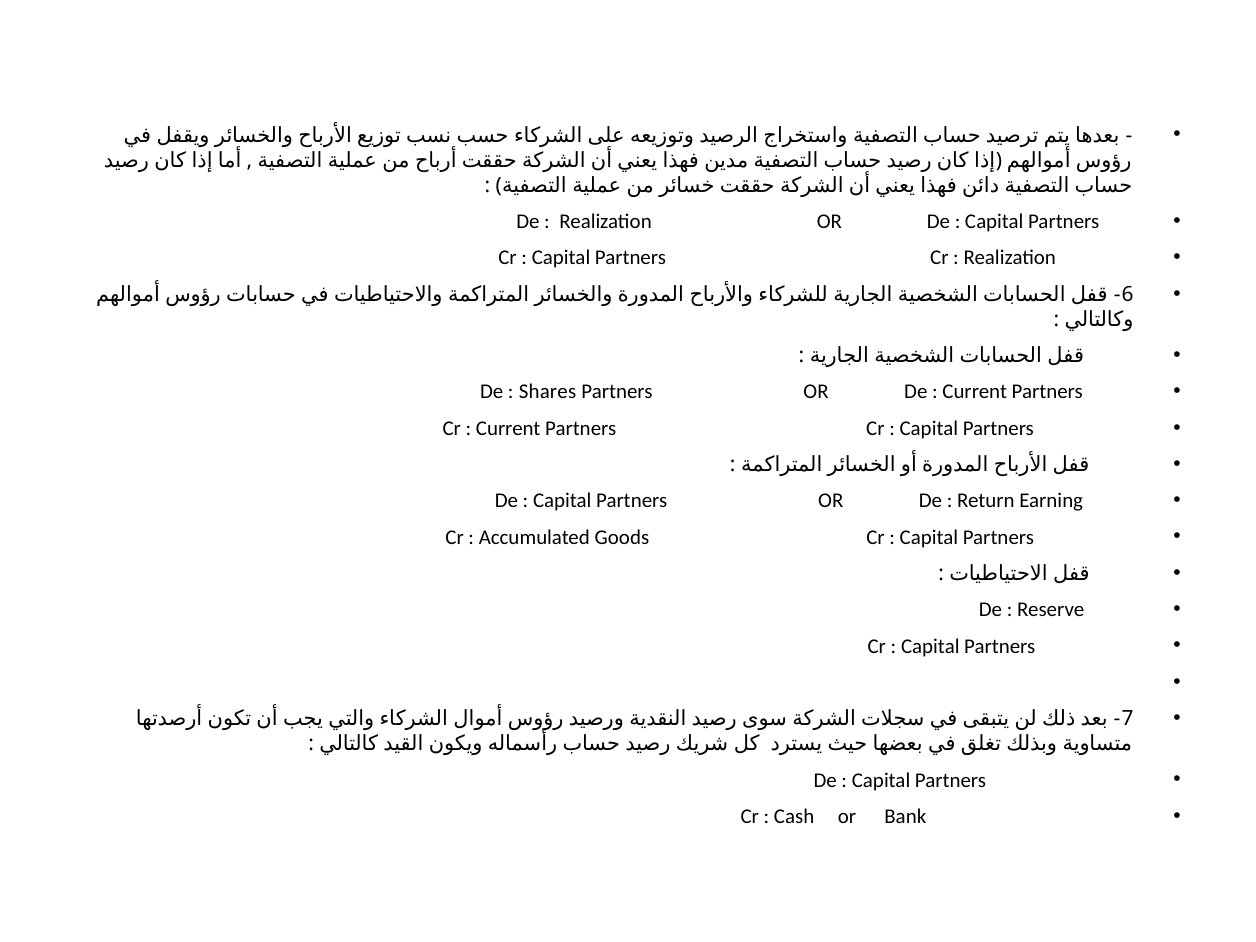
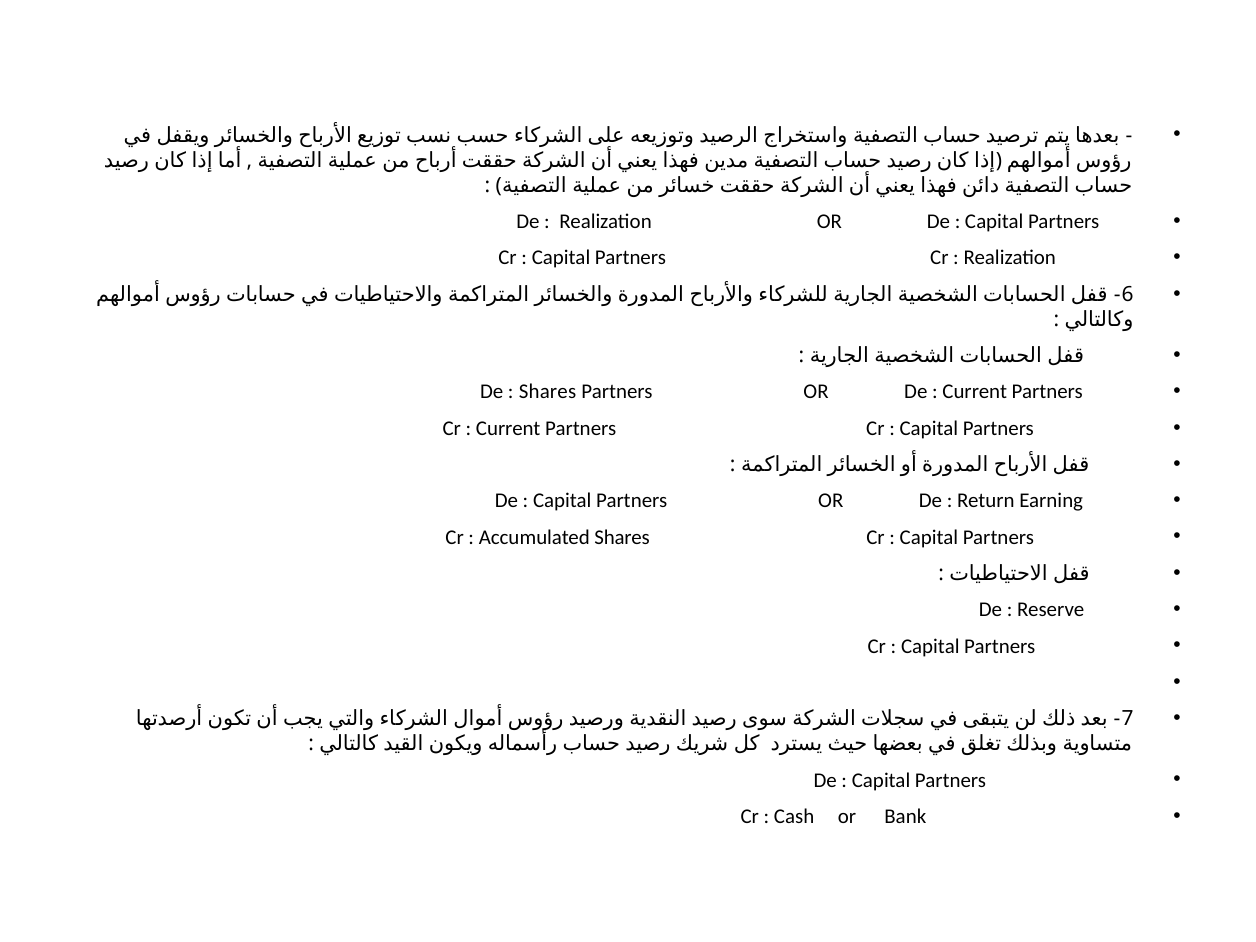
Accumulated Goods: Goods -> Shares (622, 537)
